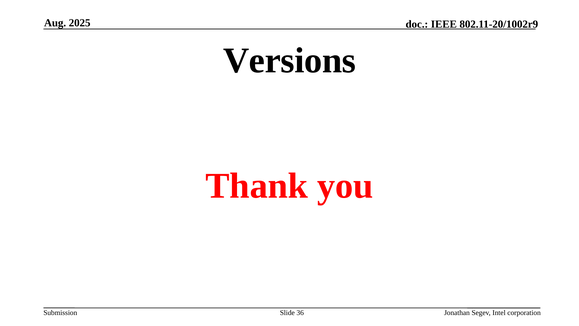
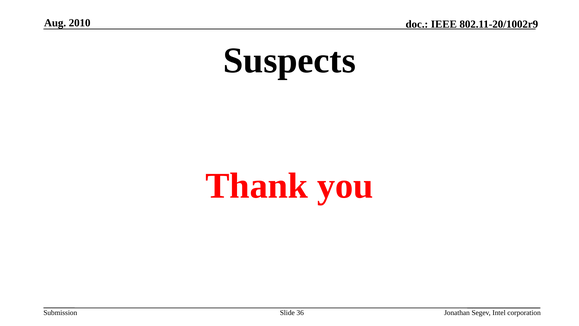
2025: 2025 -> 2010 (80, 23)
Versions: Versions -> Suspects (289, 60)
